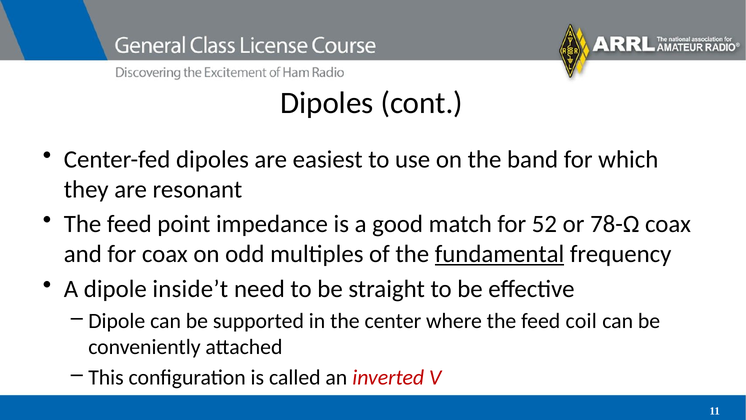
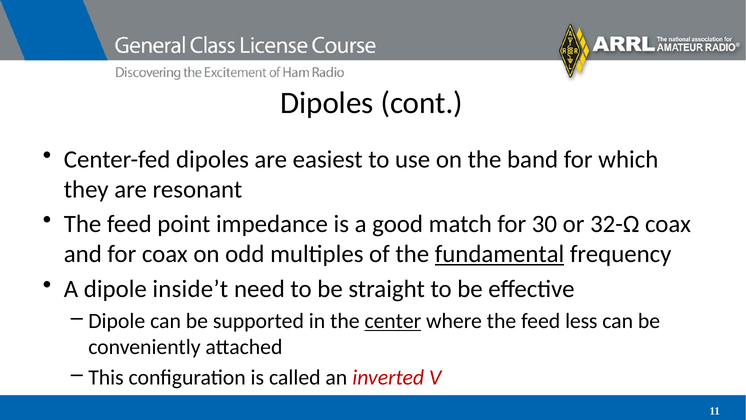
52: 52 -> 30 (544, 224)
78-Ω: 78-Ω -> 32-Ω (615, 224)
center underline: none -> present (393, 321)
coil: coil -> less (581, 321)
